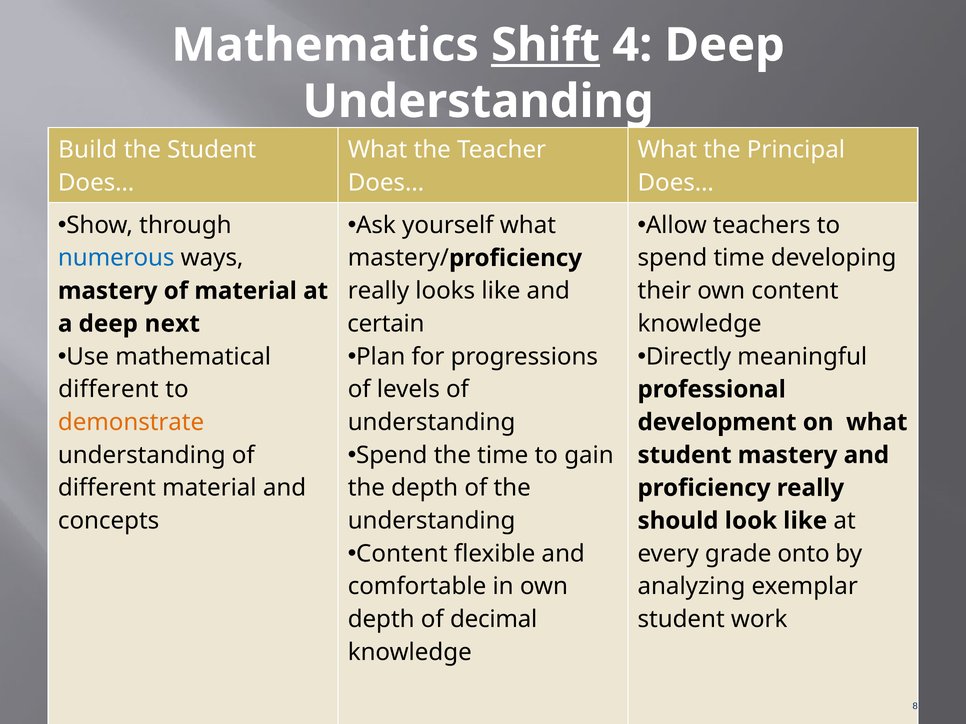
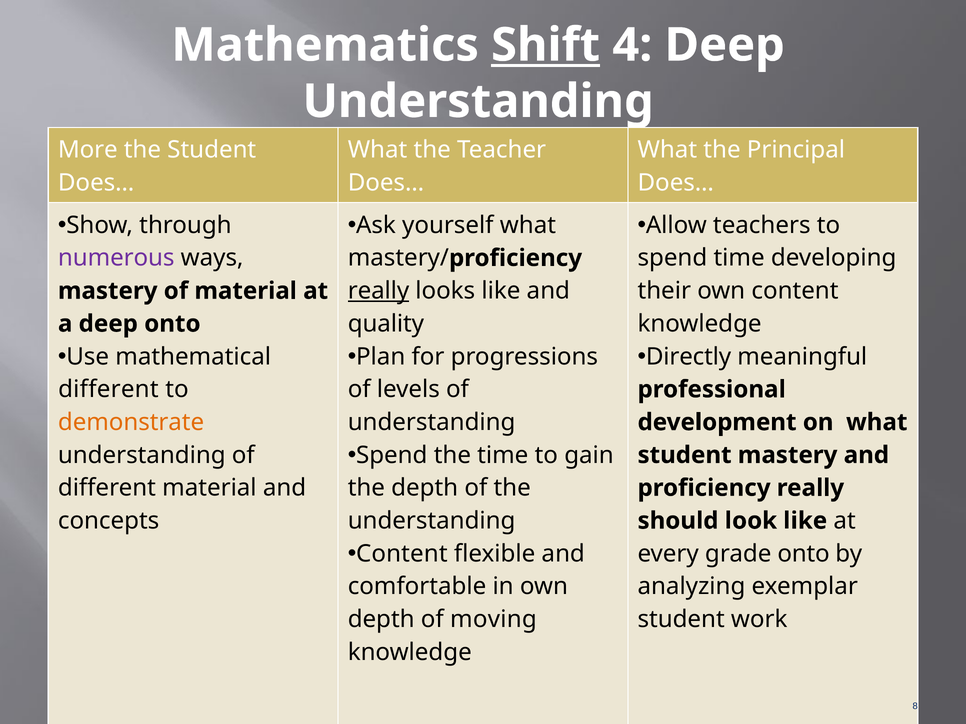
Build: Build -> More (88, 150)
numerous colour: blue -> purple (116, 258)
really underline: none -> present (378, 291)
certain: certain -> quality (386, 324)
deep next: next -> onto (172, 324)
decimal: decimal -> moving (493, 620)
